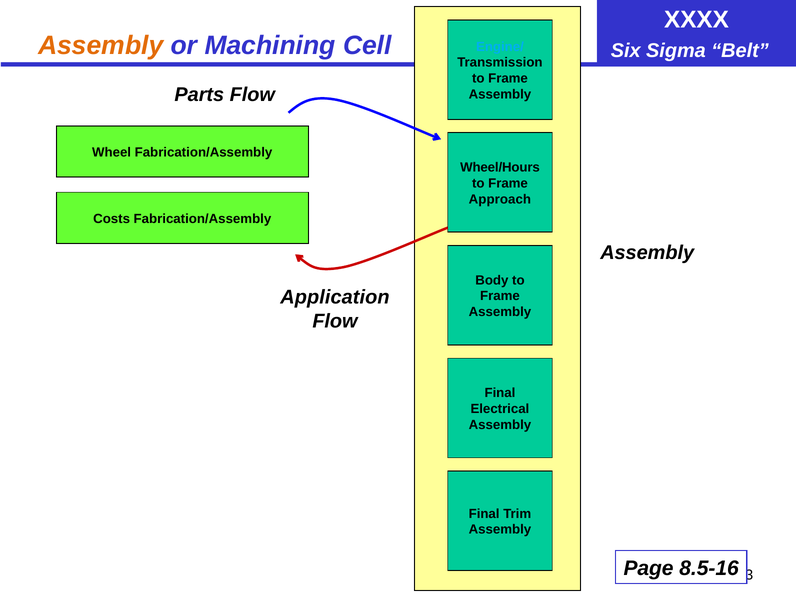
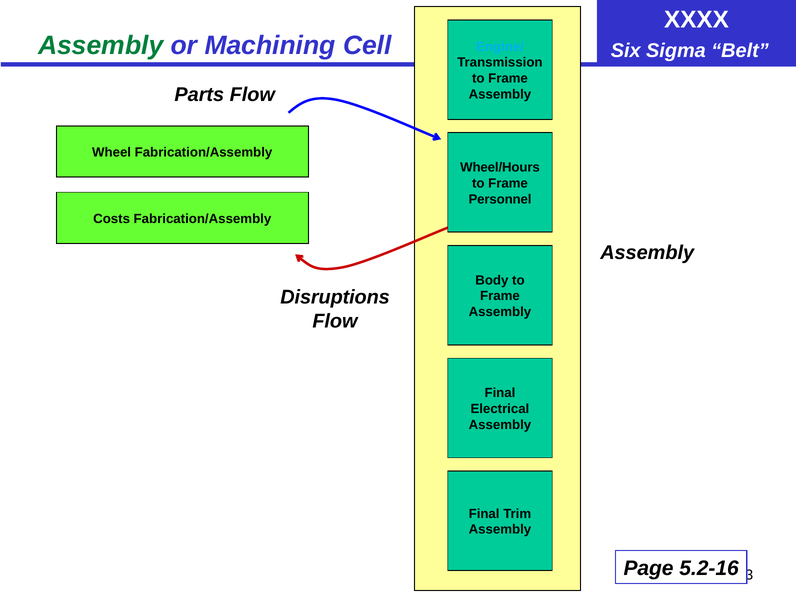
Assembly colour: orange -> green (101, 46)
Approach: Approach -> Personnel (500, 199)
Application: Application -> Disruptions (335, 297)
8.5-16: 8.5-16 -> 5.2-16 (709, 569)
